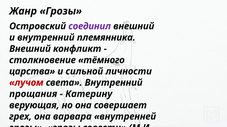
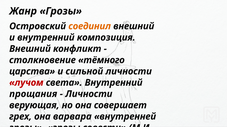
соединил colour: purple -> orange (90, 26)
племянника: племянника -> композиция (106, 38)
Катерину: Катерину -> Личности (89, 94)
